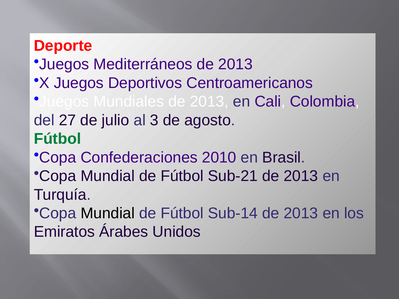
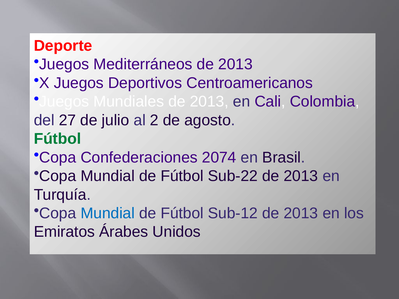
3: 3 -> 2 (154, 120)
2010: 2010 -> 2074 (219, 158)
Sub-21: Sub-21 -> Sub-22 (233, 176)
Mundial colour: black -> blue (108, 213)
Sub-14: Sub-14 -> Sub-12 (233, 213)
